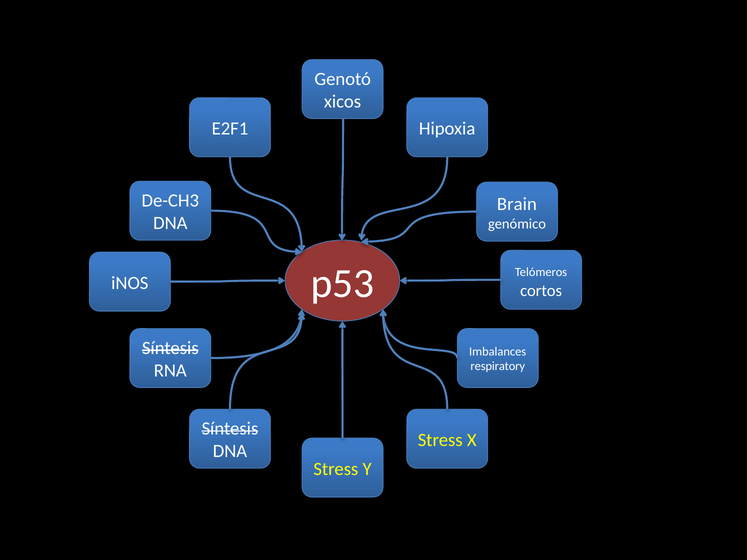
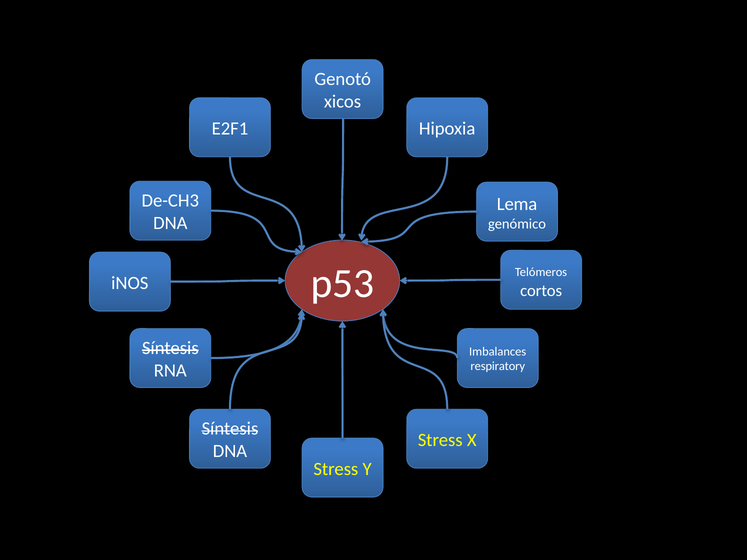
Brain: Brain -> Lema (517, 204)
